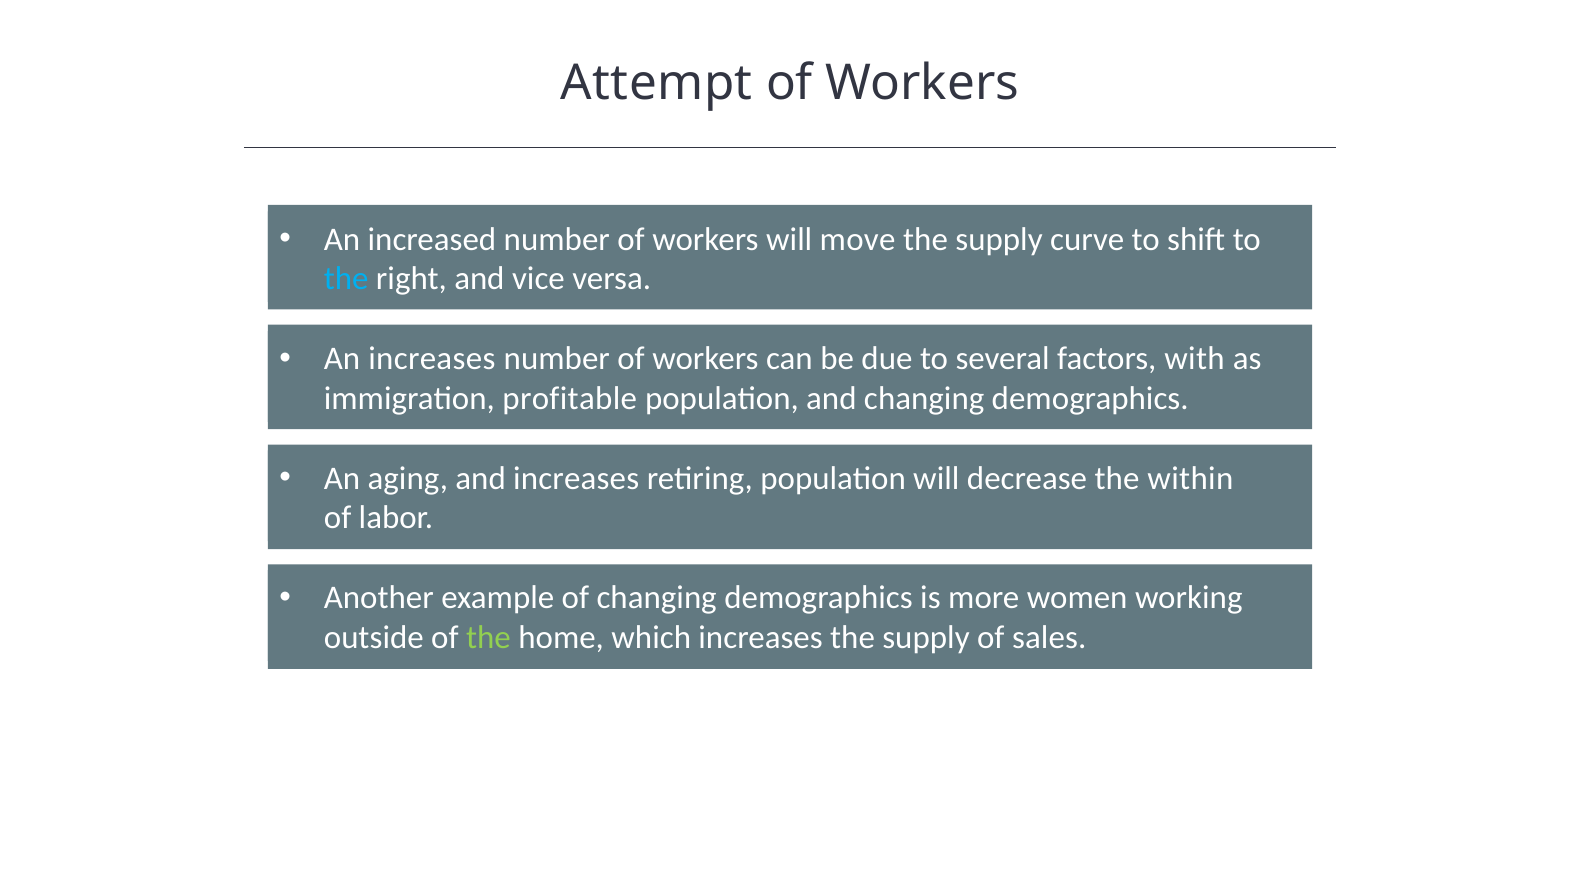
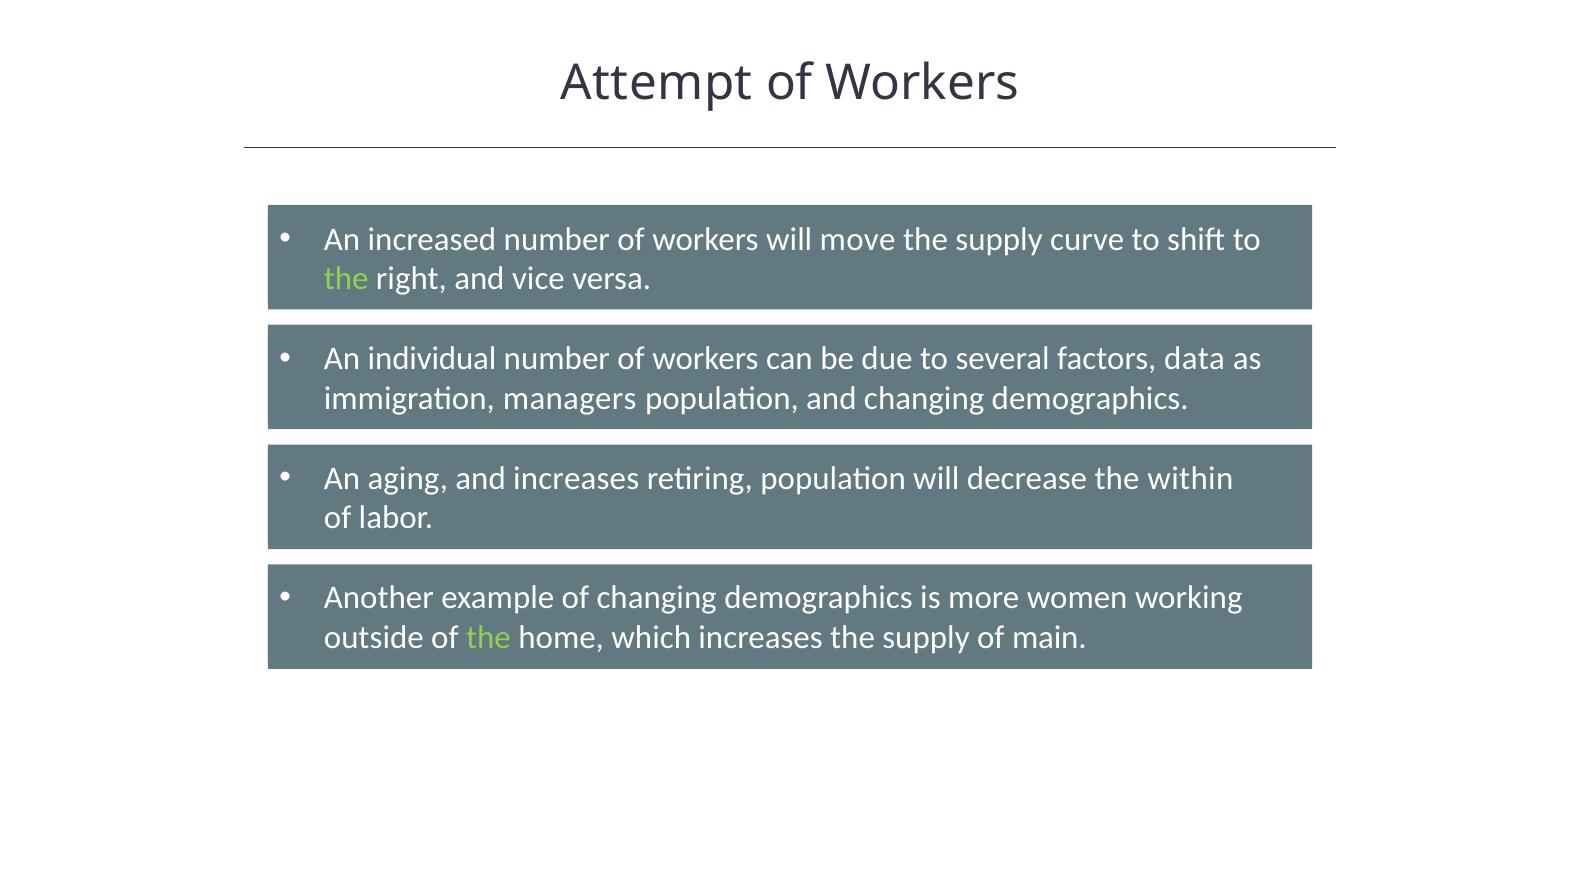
the colour: light blue -> light green (346, 279)
An increases: increases -> individual (432, 359)
with: with -> data (1195, 359)
profitable: profitable -> managers (570, 398)
sales: sales -> main (1049, 637)
